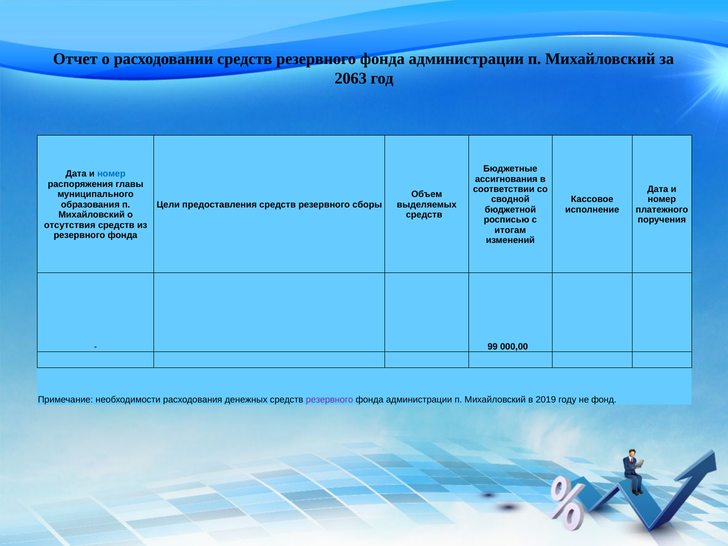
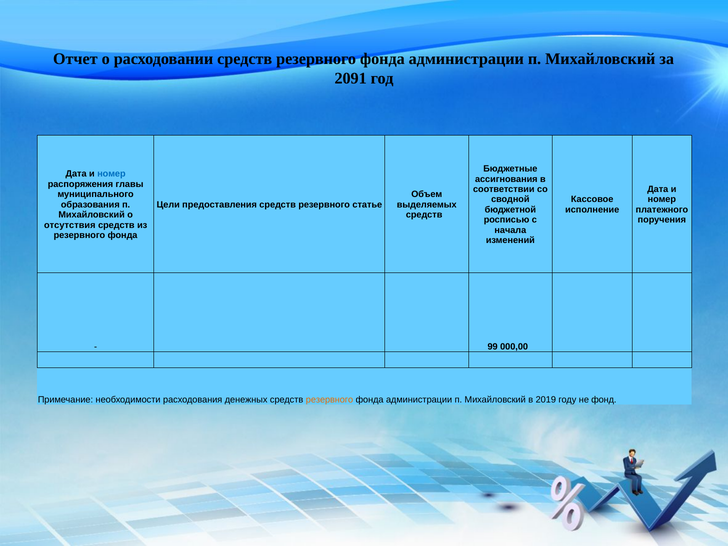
2063: 2063 -> 2091 (351, 78)
сборы: сборы -> статье (367, 205)
итогам: итогам -> начала (510, 230)
резервного colour: purple -> orange (329, 400)
